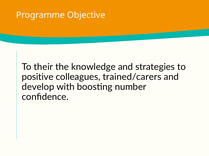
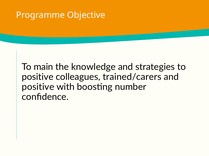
their: their -> main (43, 67)
develop: develop -> positive (38, 87)
